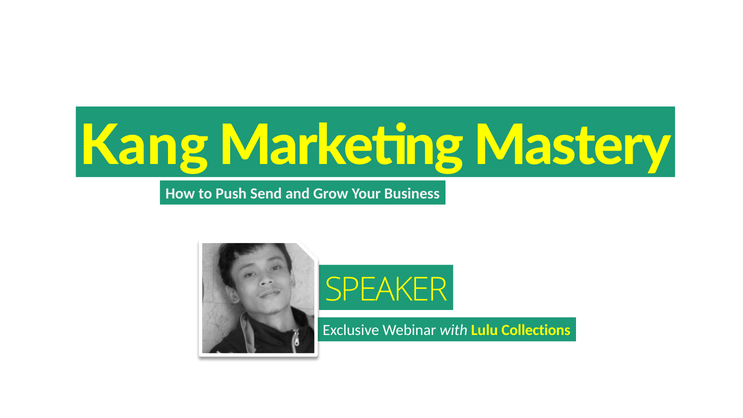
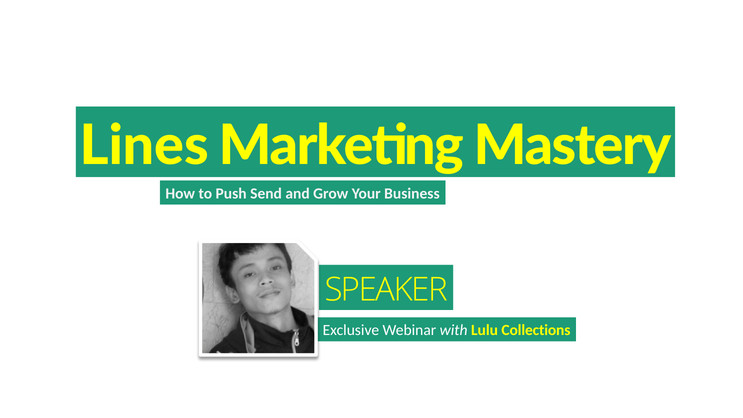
Kang: Kang -> Lines (144, 146)
